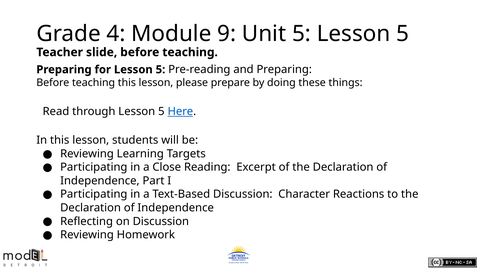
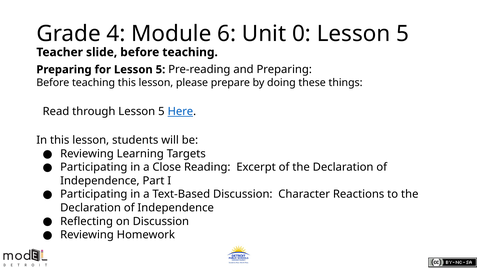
9: 9 -> 6 (227, 34)
Unit 5: 5 -> 0 (302, 34)
